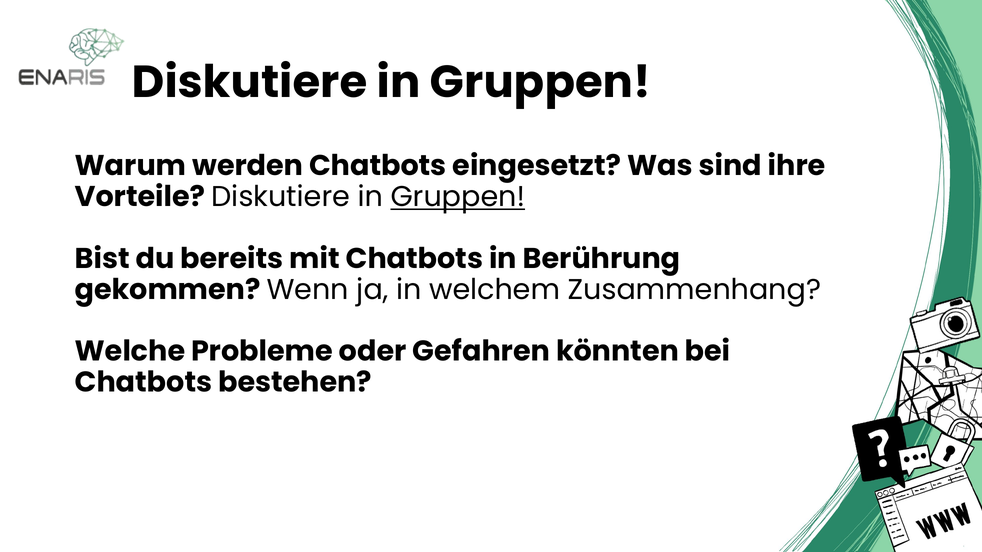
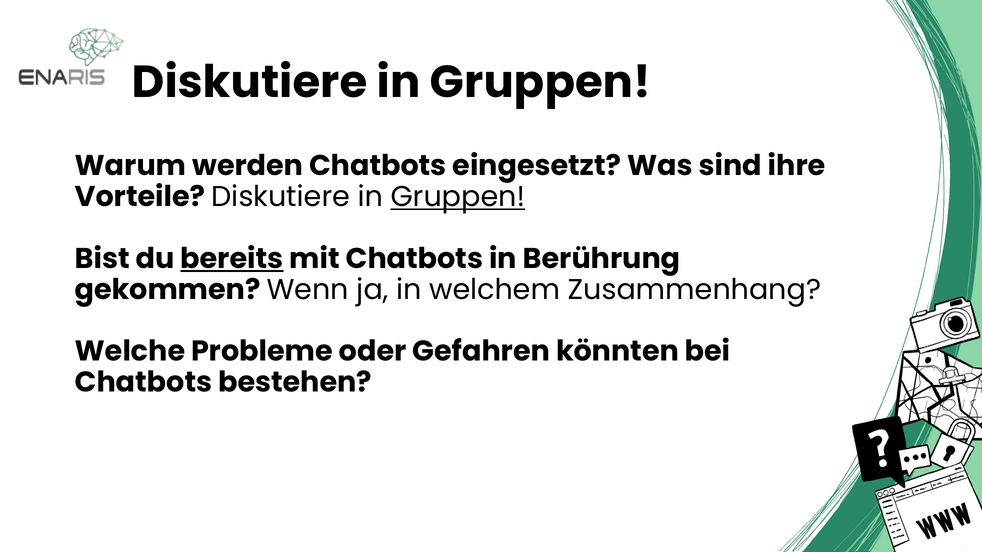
bereits underline: none -> present (232, 259)
